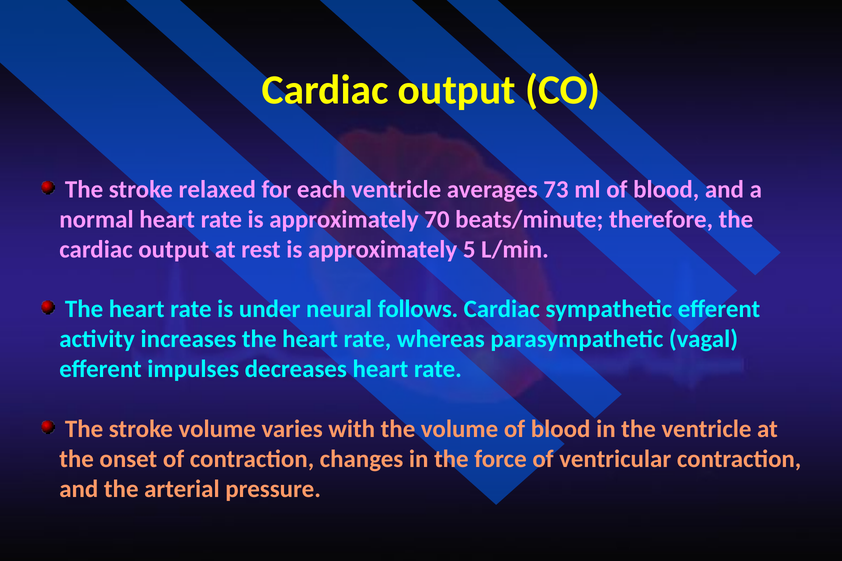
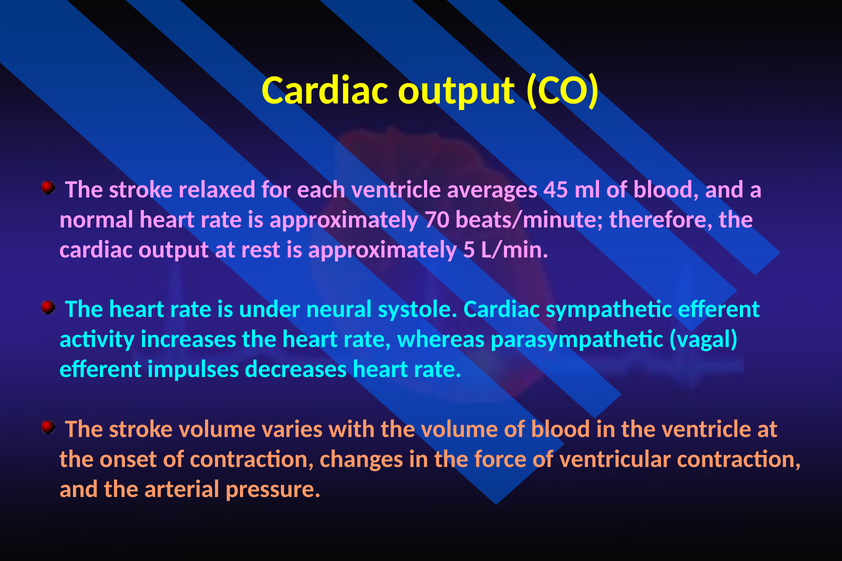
73: 73 -> 45 (556, 190)
follows: follows -> systole (418, 309)
